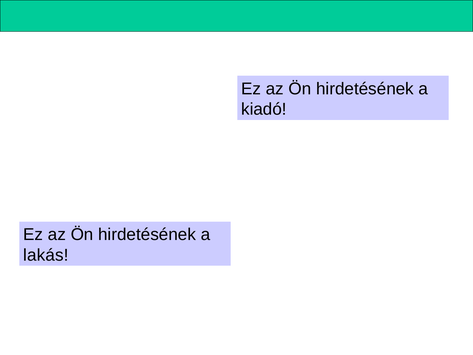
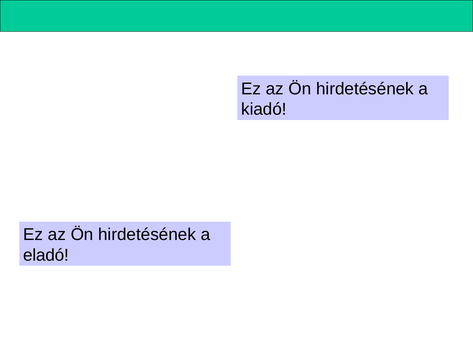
lakás: lakás -> eladó (46, 255)
